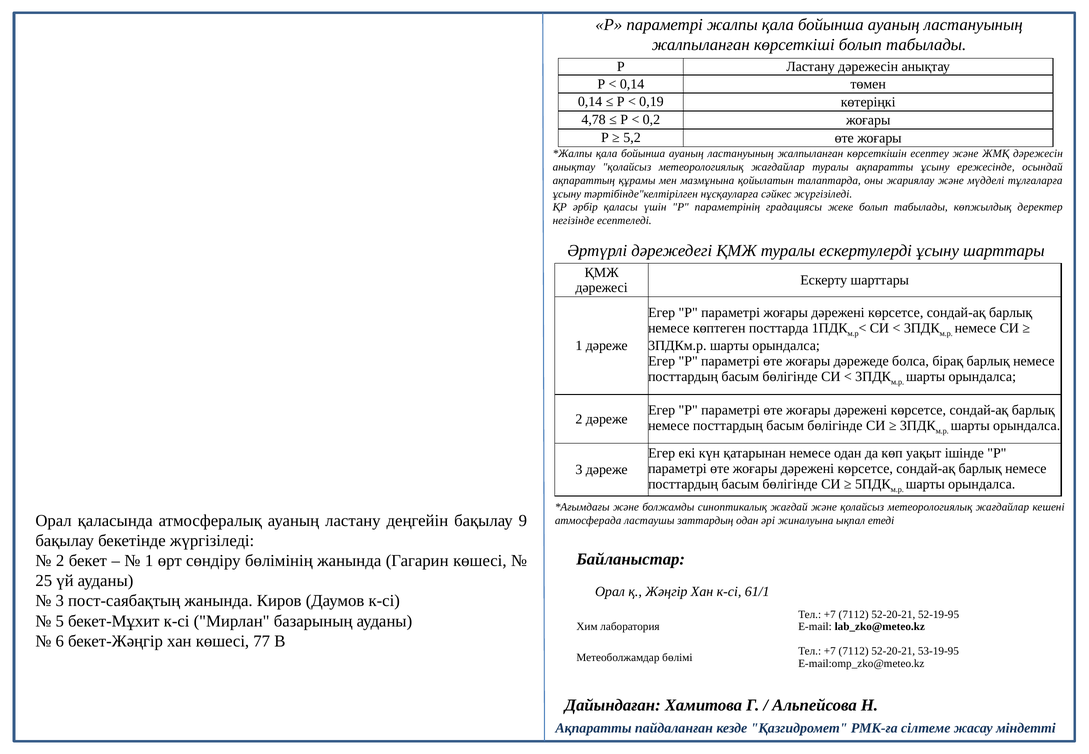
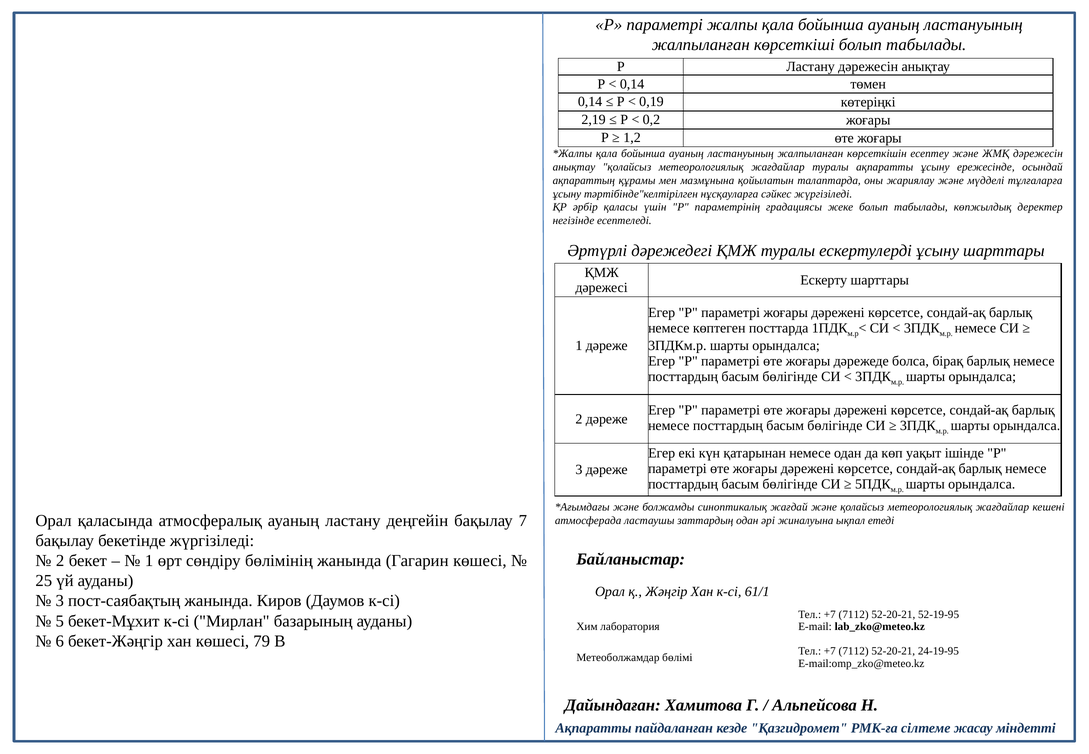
4,78: 4,78 -> 2,19 (594, 120)
5,2: 5,2 -> 1,2 (632, 138)
9: 9 -> 7 (523, 520)
77: 77 -> 79 (262, 641)
53-19-95: 53-19-95 -> 24-19-95 (938, 651)
